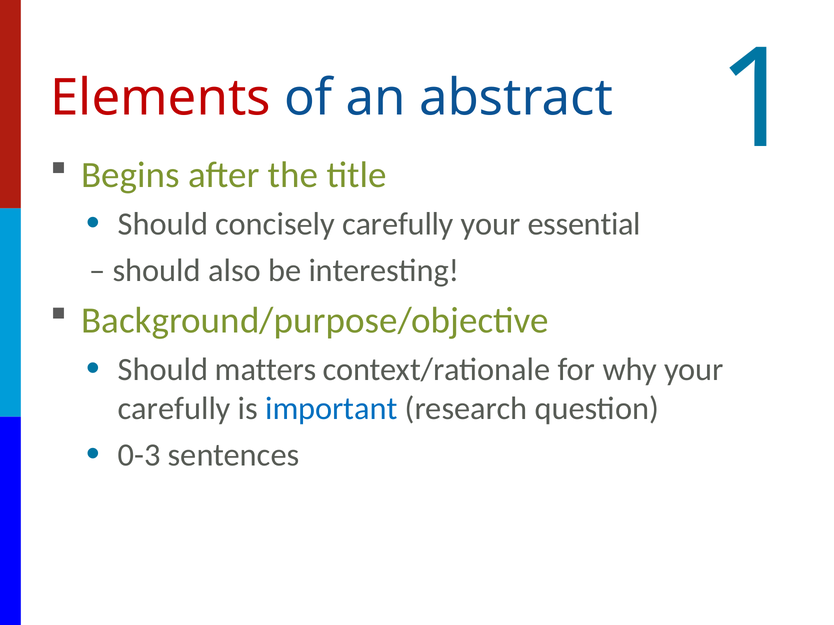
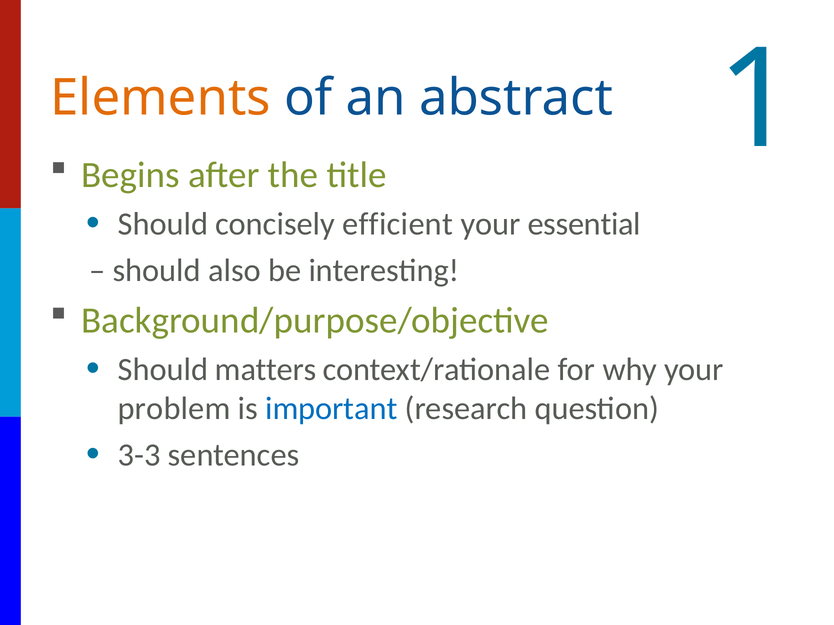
Elements colour: red -> orange (160, 98)
concisely carefully: carefully -> efficient (398, 224)
carefully: carefully -> problem (174, 409)
0-3: 0-3 -> 3-3 (139, 456)
